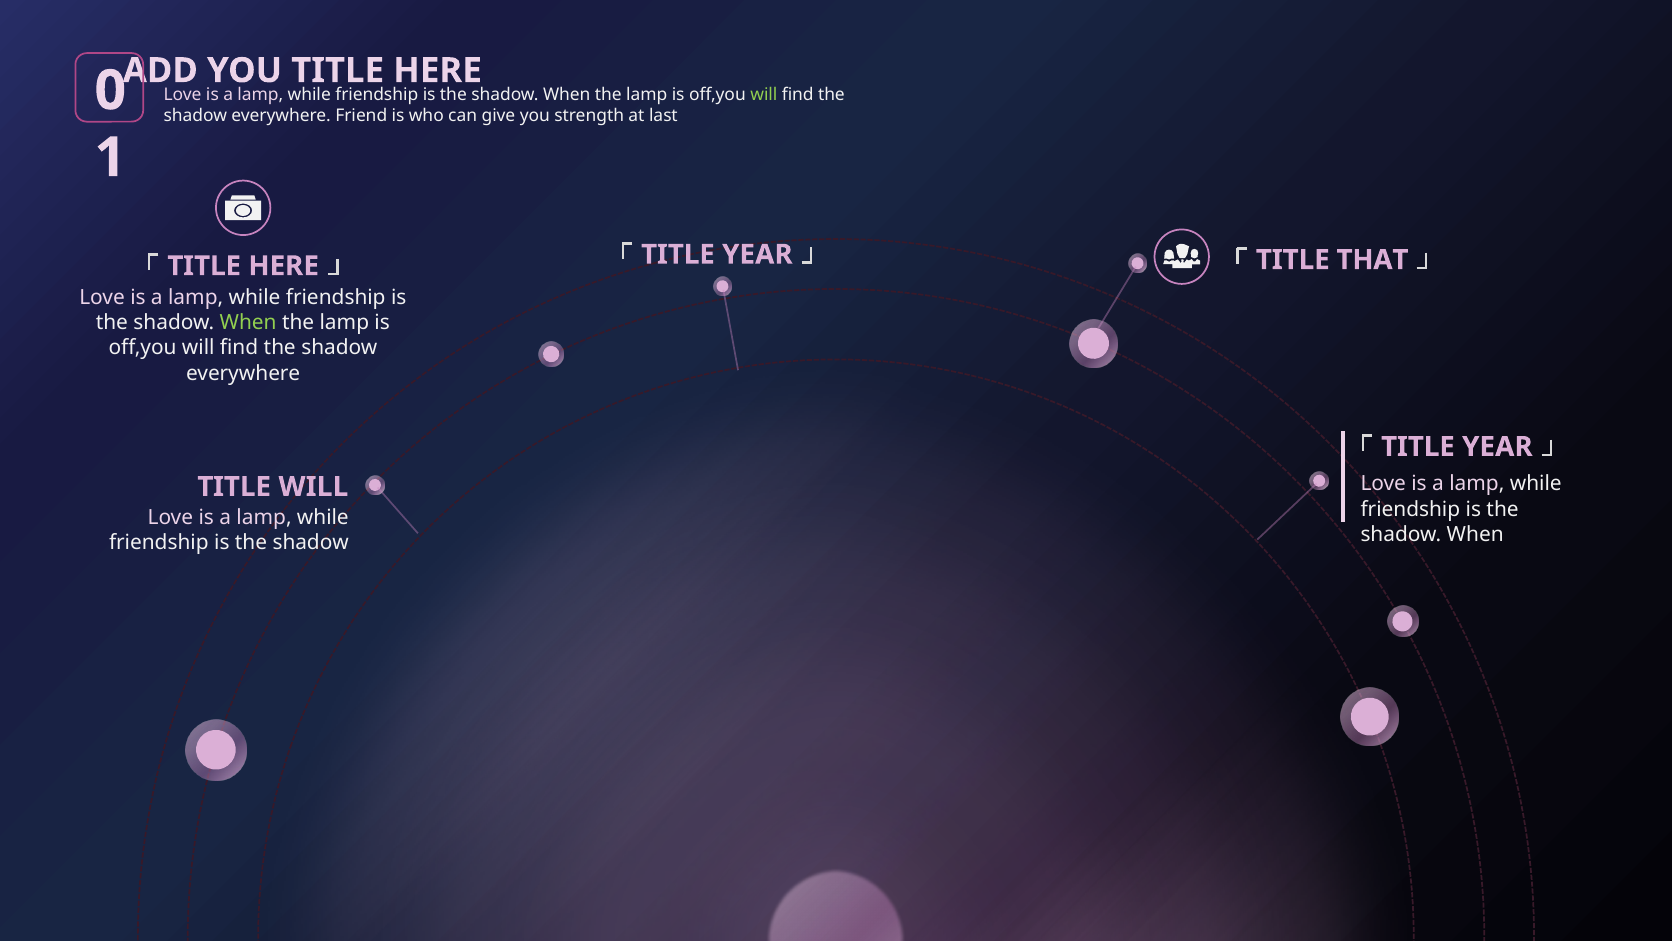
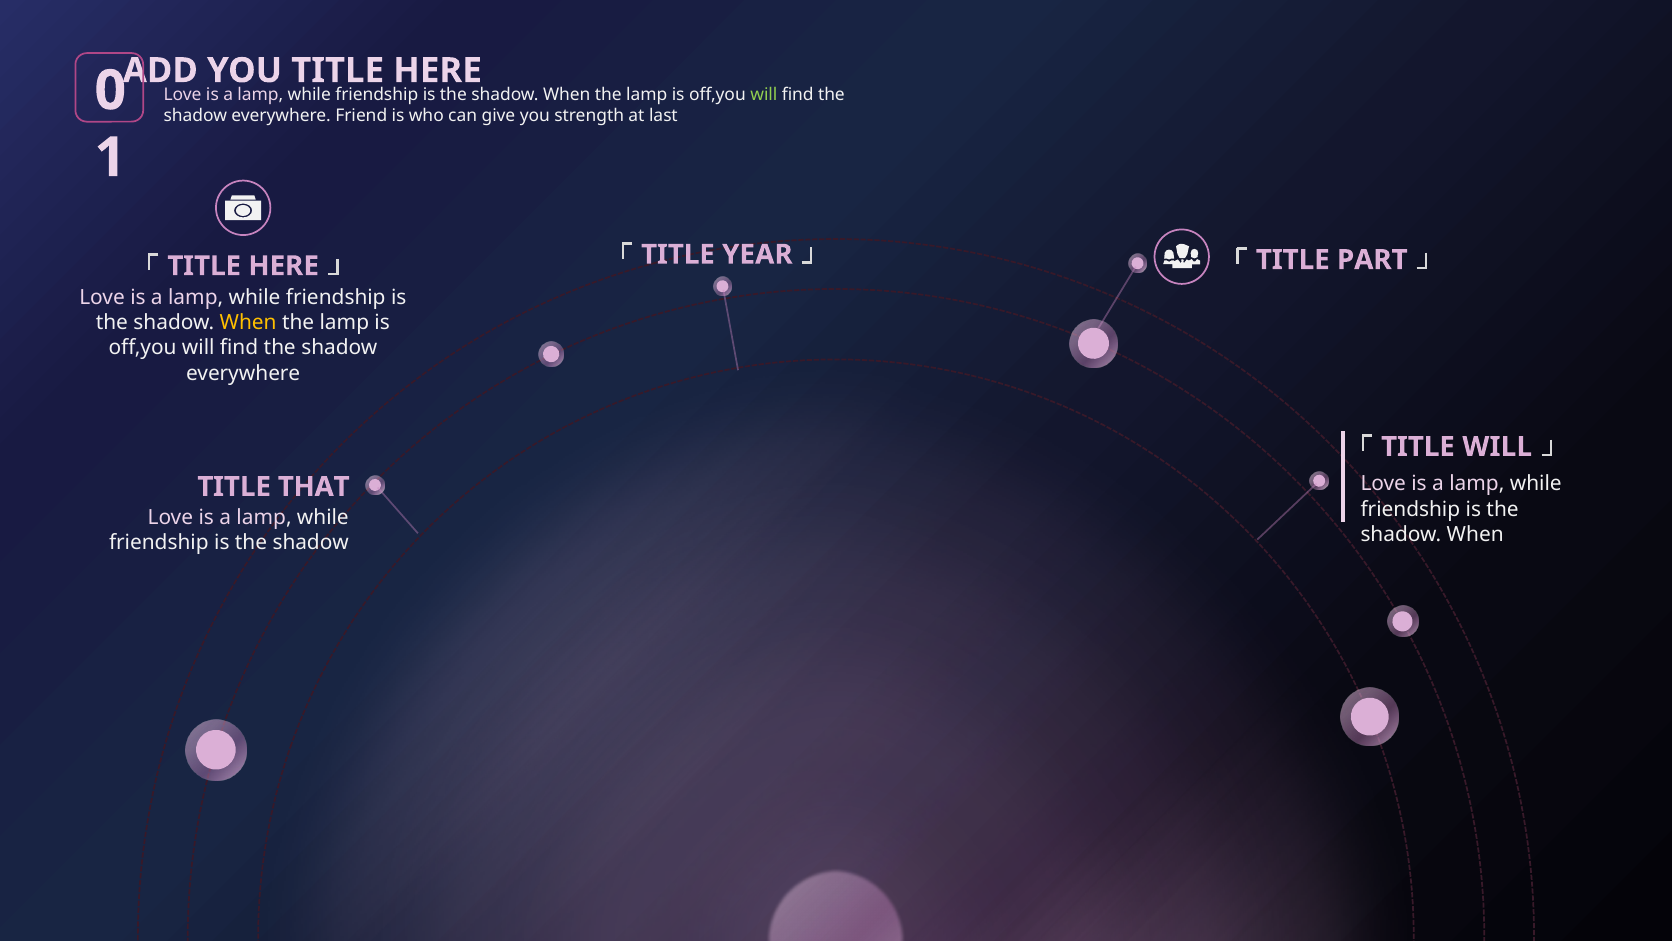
THAT: THAT -> PART (1372, 260)
When colour: light green -> yellow (248, 323)
YEAR: YEAR -> WILL (1497, 447)
TITLE WILL: WILL -> THAT (314, 487)
